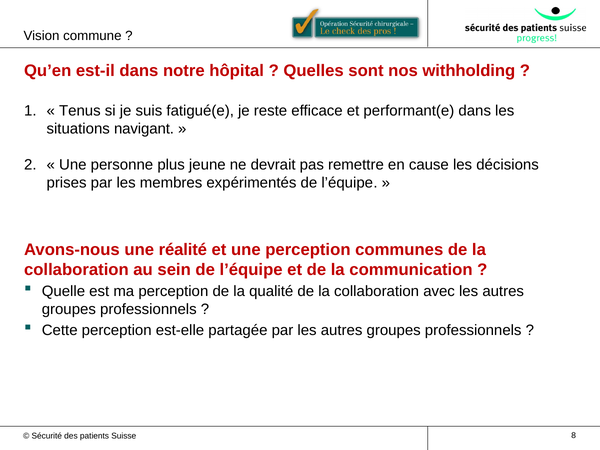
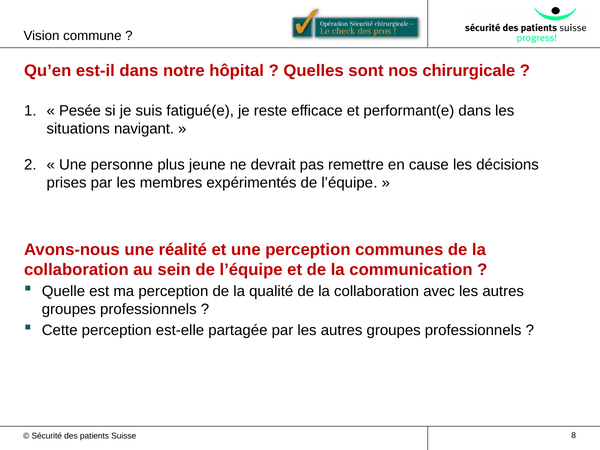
withholding: withholding -> chirurgicale (469, 71)
Tenus: Tenus -> Pesée (80, 111)
